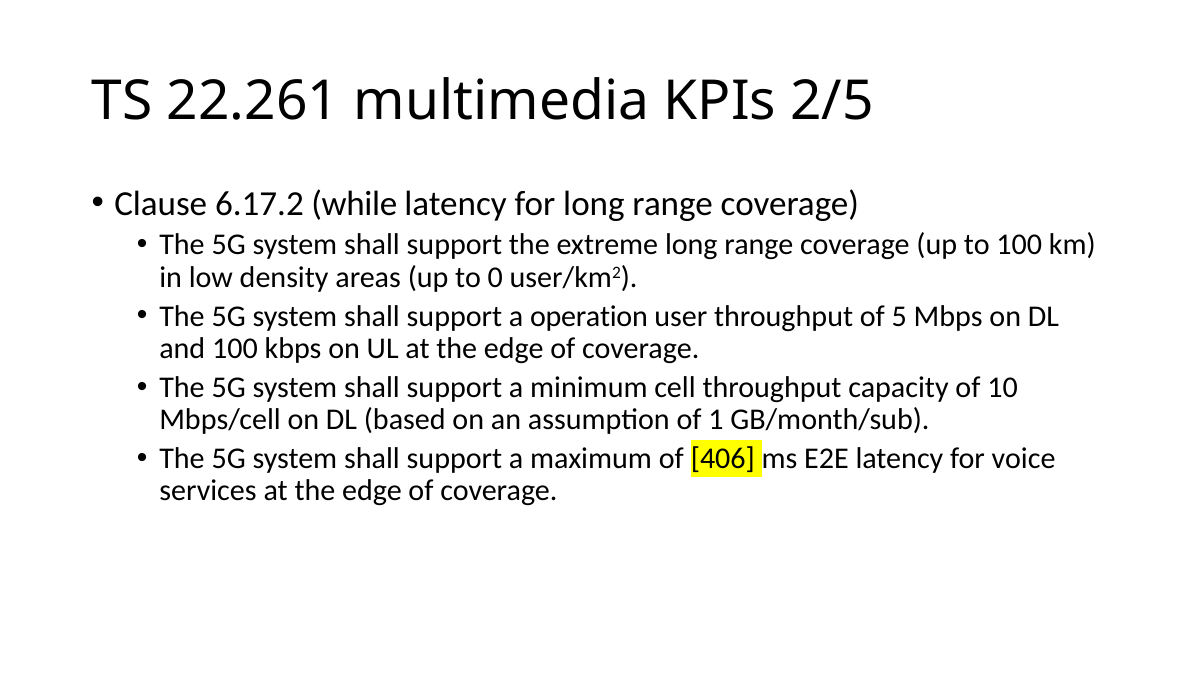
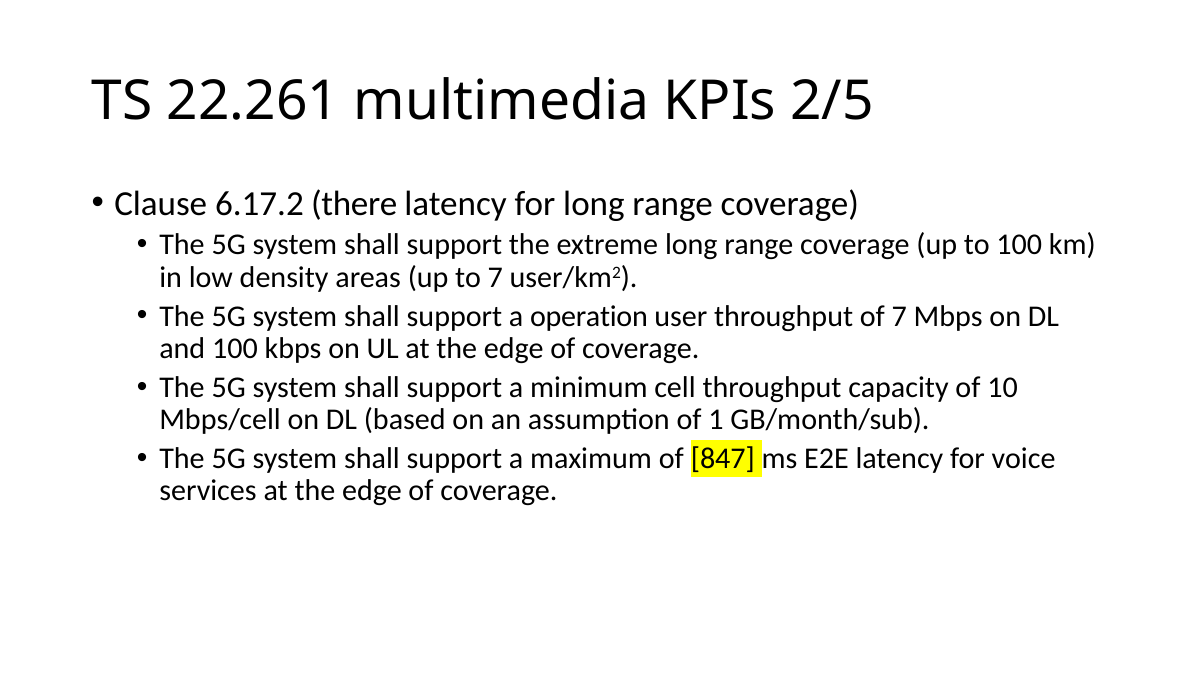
while: while -> there (354, 203)
to 0: 0 -> 7 (495, 277)
of 5: 5 -> 7 (899, 316)
406: 406 -> 847 (723, 458)
